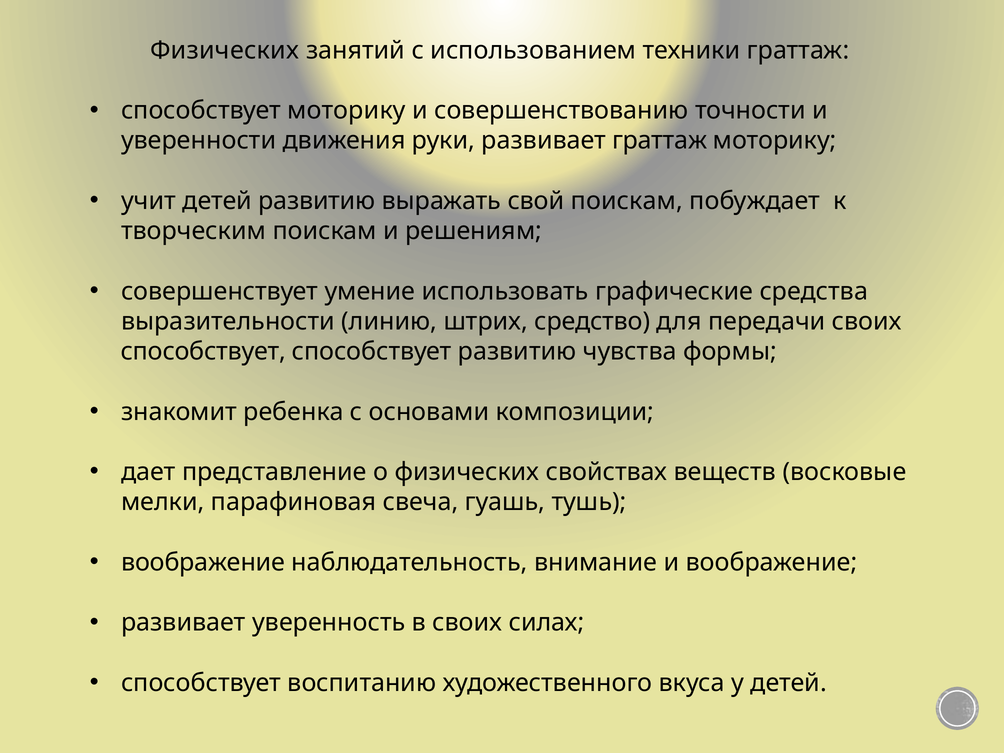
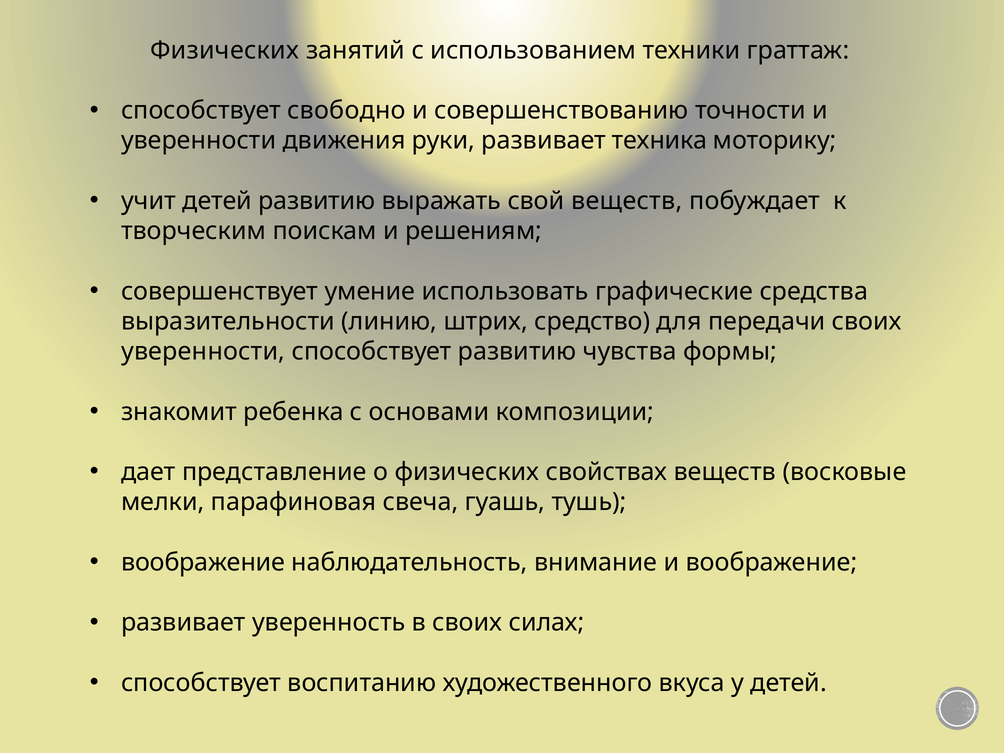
способствует моторику: моторику -> свободно (346, 111)
развивает граттаж: граттаж -> техника (660, 141)
свой поискам: поискам -> веществ (627, 201)
способствует: способствует -> уверенности (203, 352)
